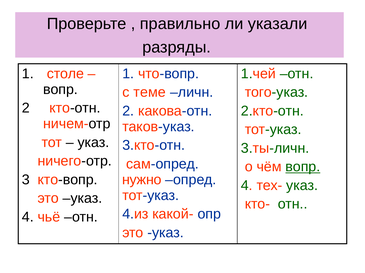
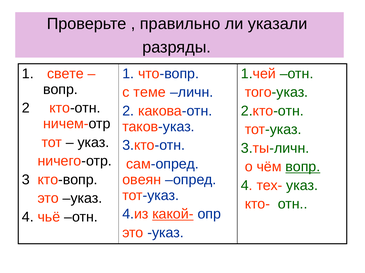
столе: столе -> свете (65, 74)
нужно: нужно -> овеян (142, 180)
какой- underline: none -> present (173, 215)
